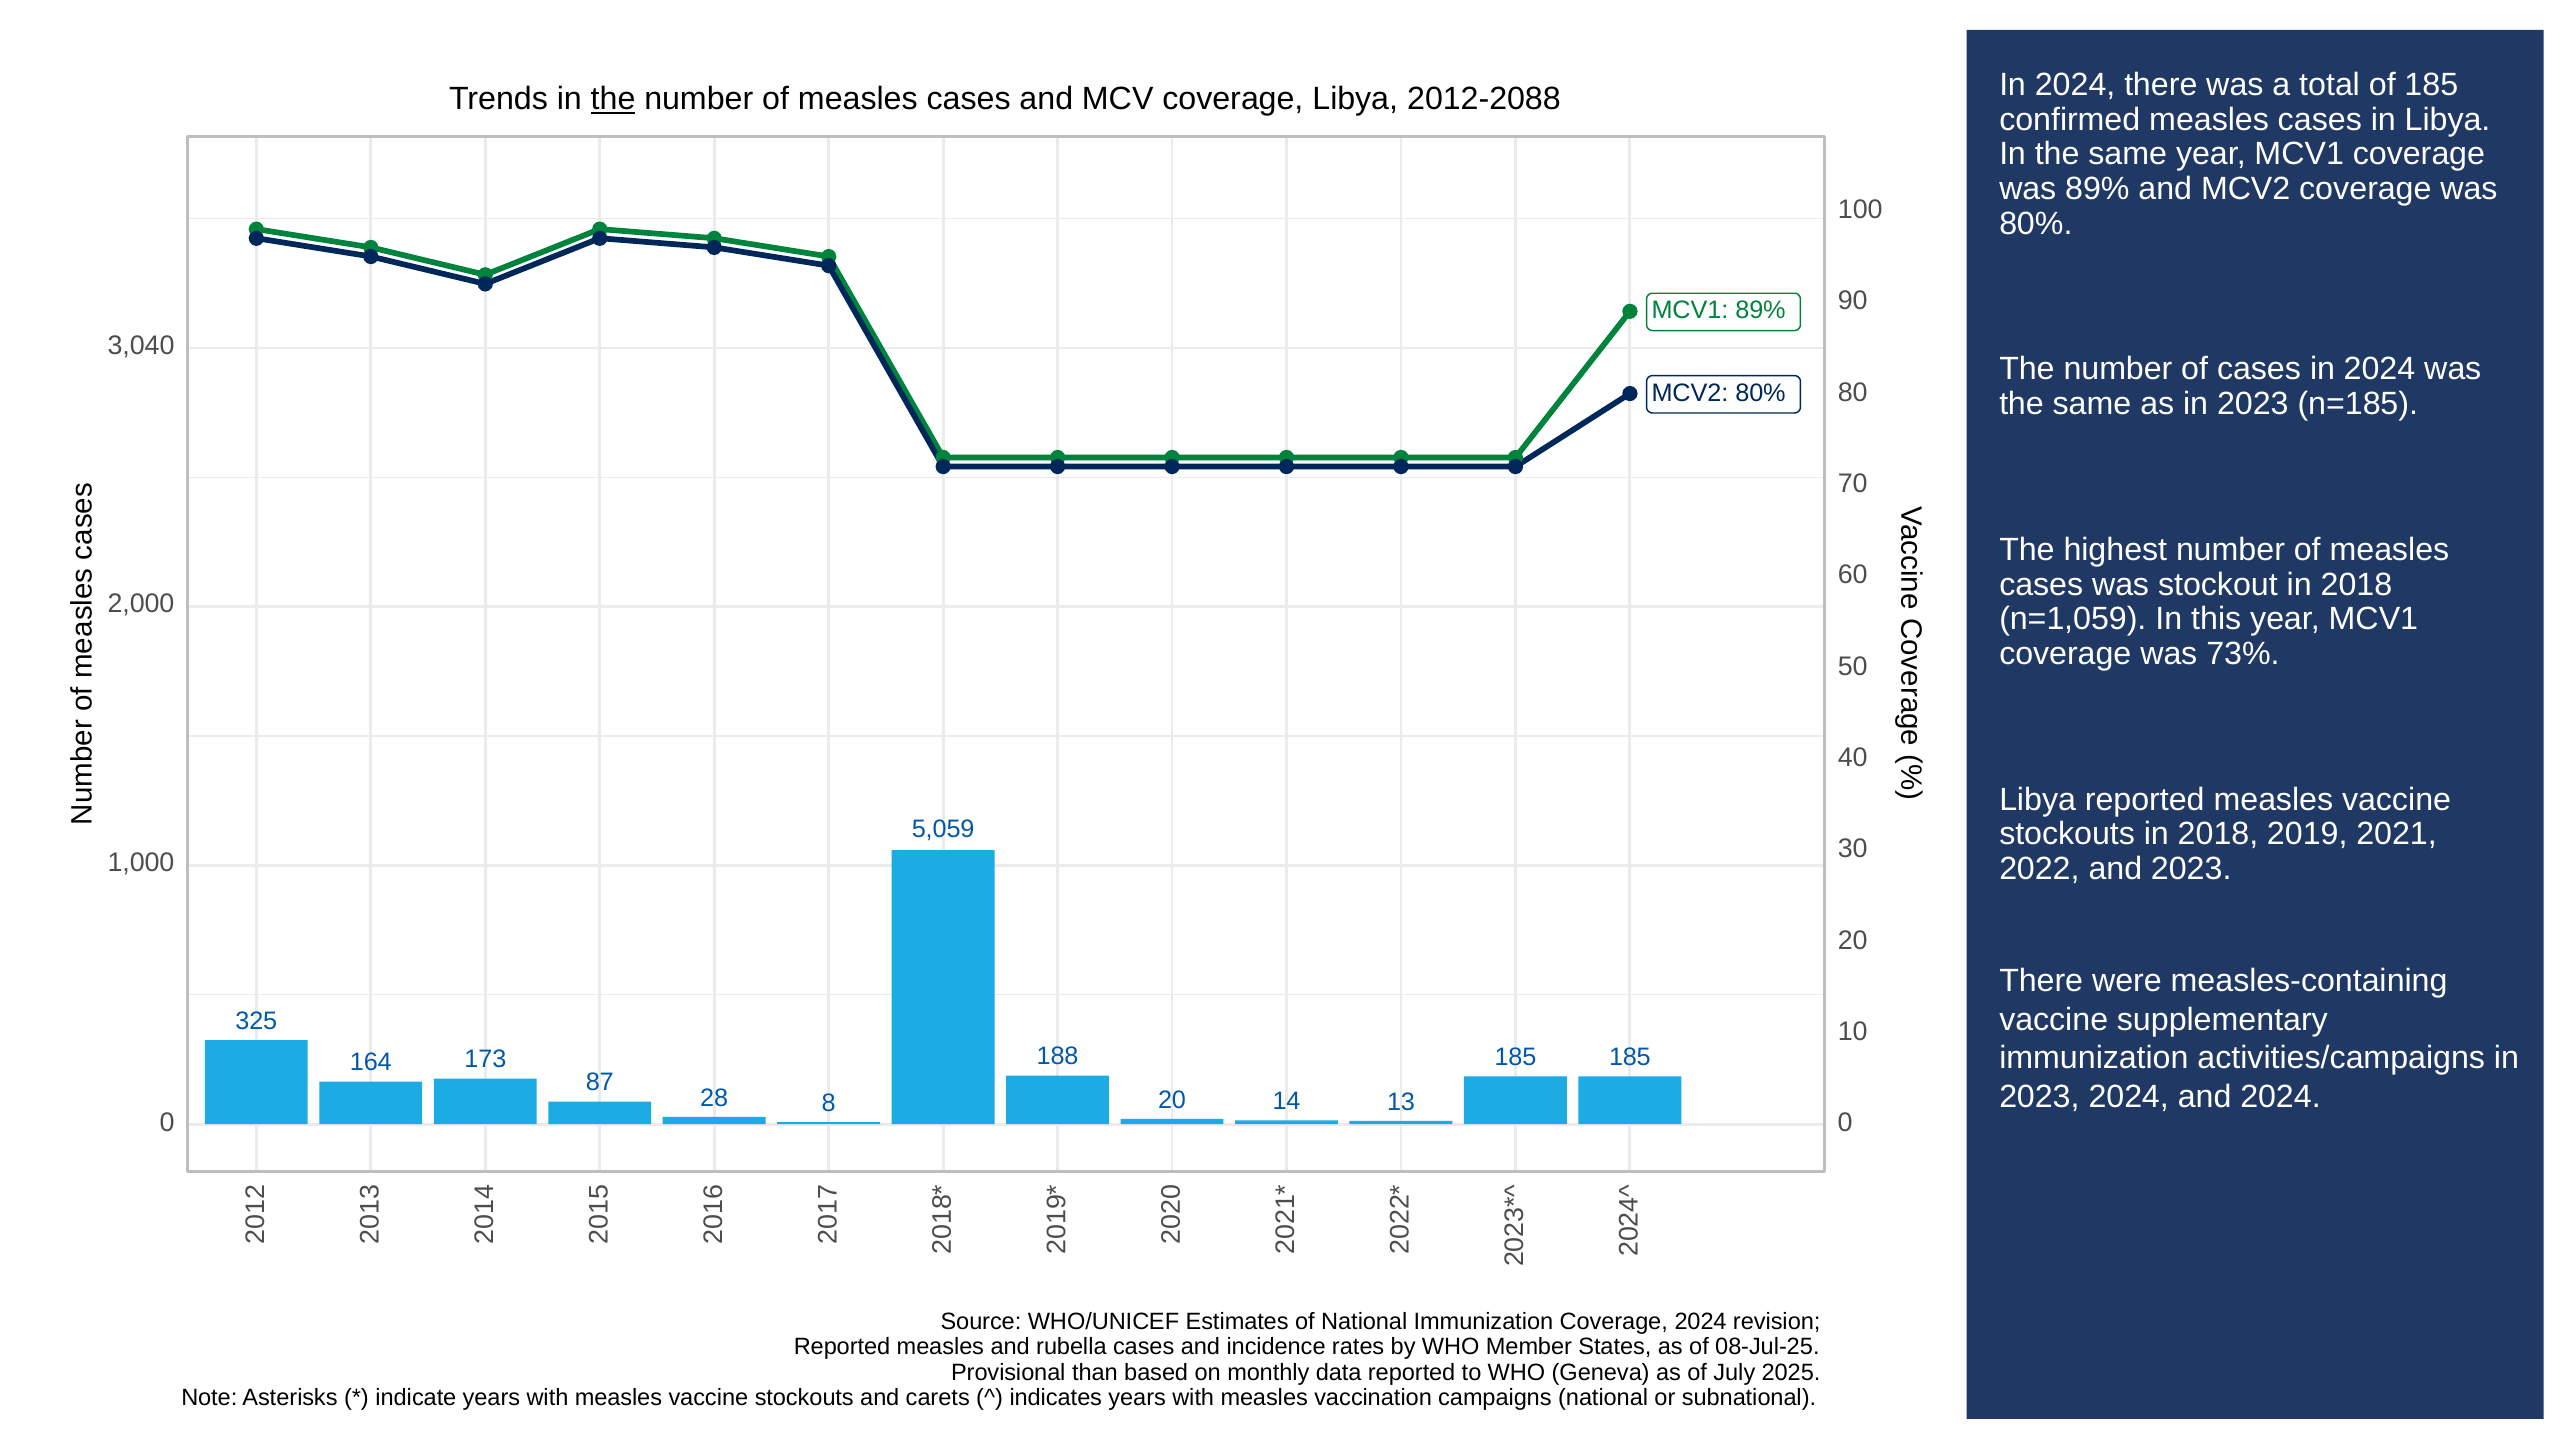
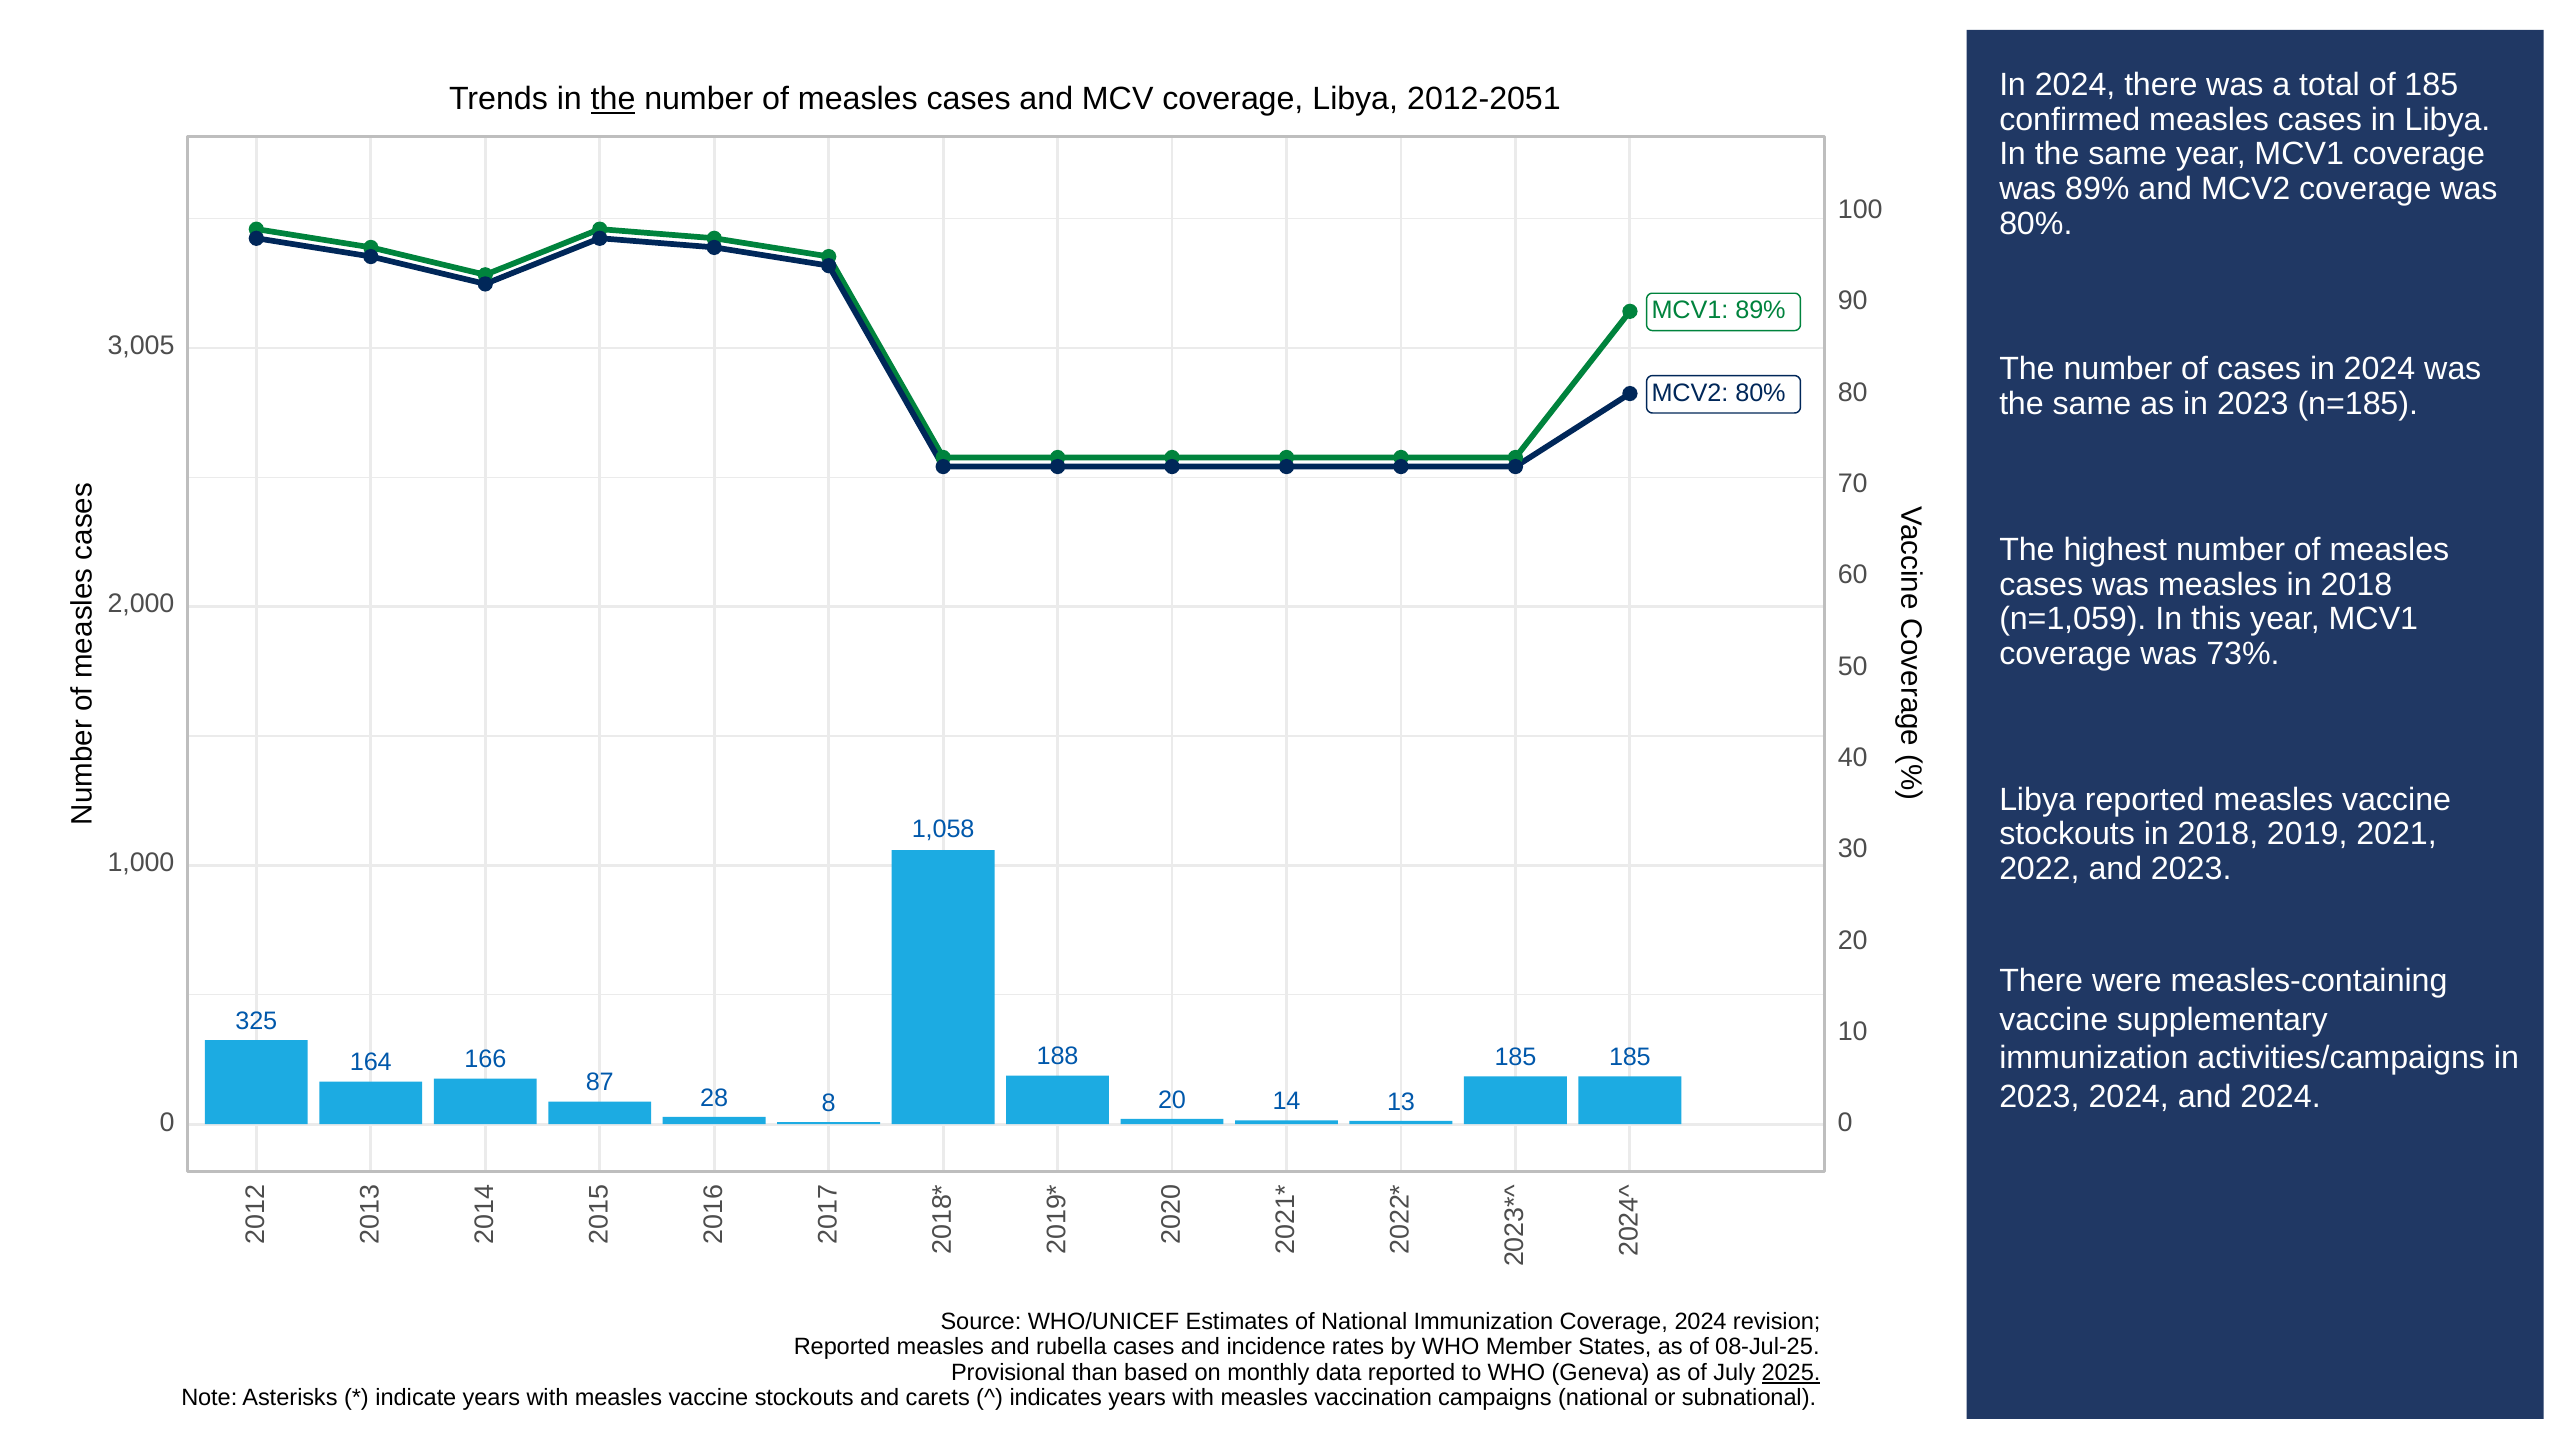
2012-2088: 2012-2088 -> 2012-2051 (1484, 99)
3,040: 3,040 -> 3,005 (141, 345)
was stockout: stockout -> measles (2218, 584)
5,059: 5,059 -> 1,058 (943, 830)
173: 173 -> 166 (485, 1060)
2025 underline: none -> present (1791, 1373)
